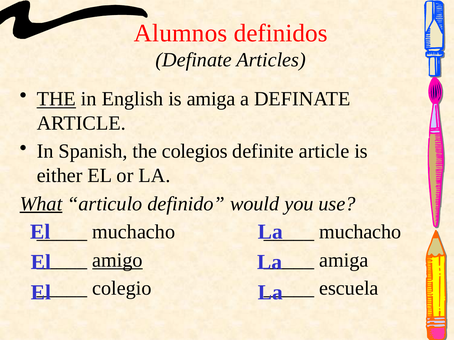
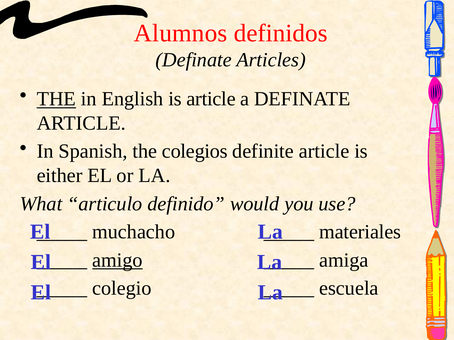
is amiga: amiga -> article (211, 99)
What underline: present -> none (41, 204)
muchacho: muchacho -> materiales (360, 232)
